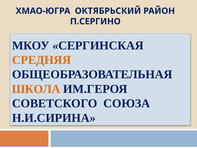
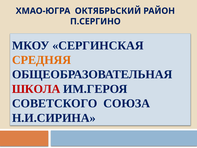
ШКОЛА colour: orange -> red (36, 89)
